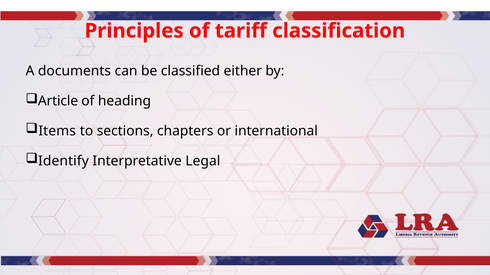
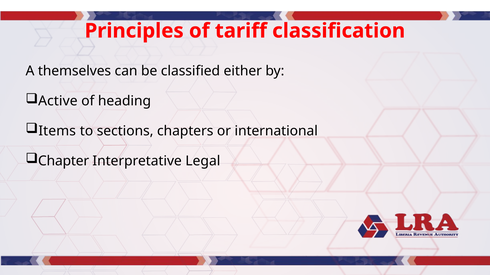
documents: documents -> themselves (75, 71)
Article: Article -> Active (58, 101)
Identify: Identify -> Chapter (64, 161)
